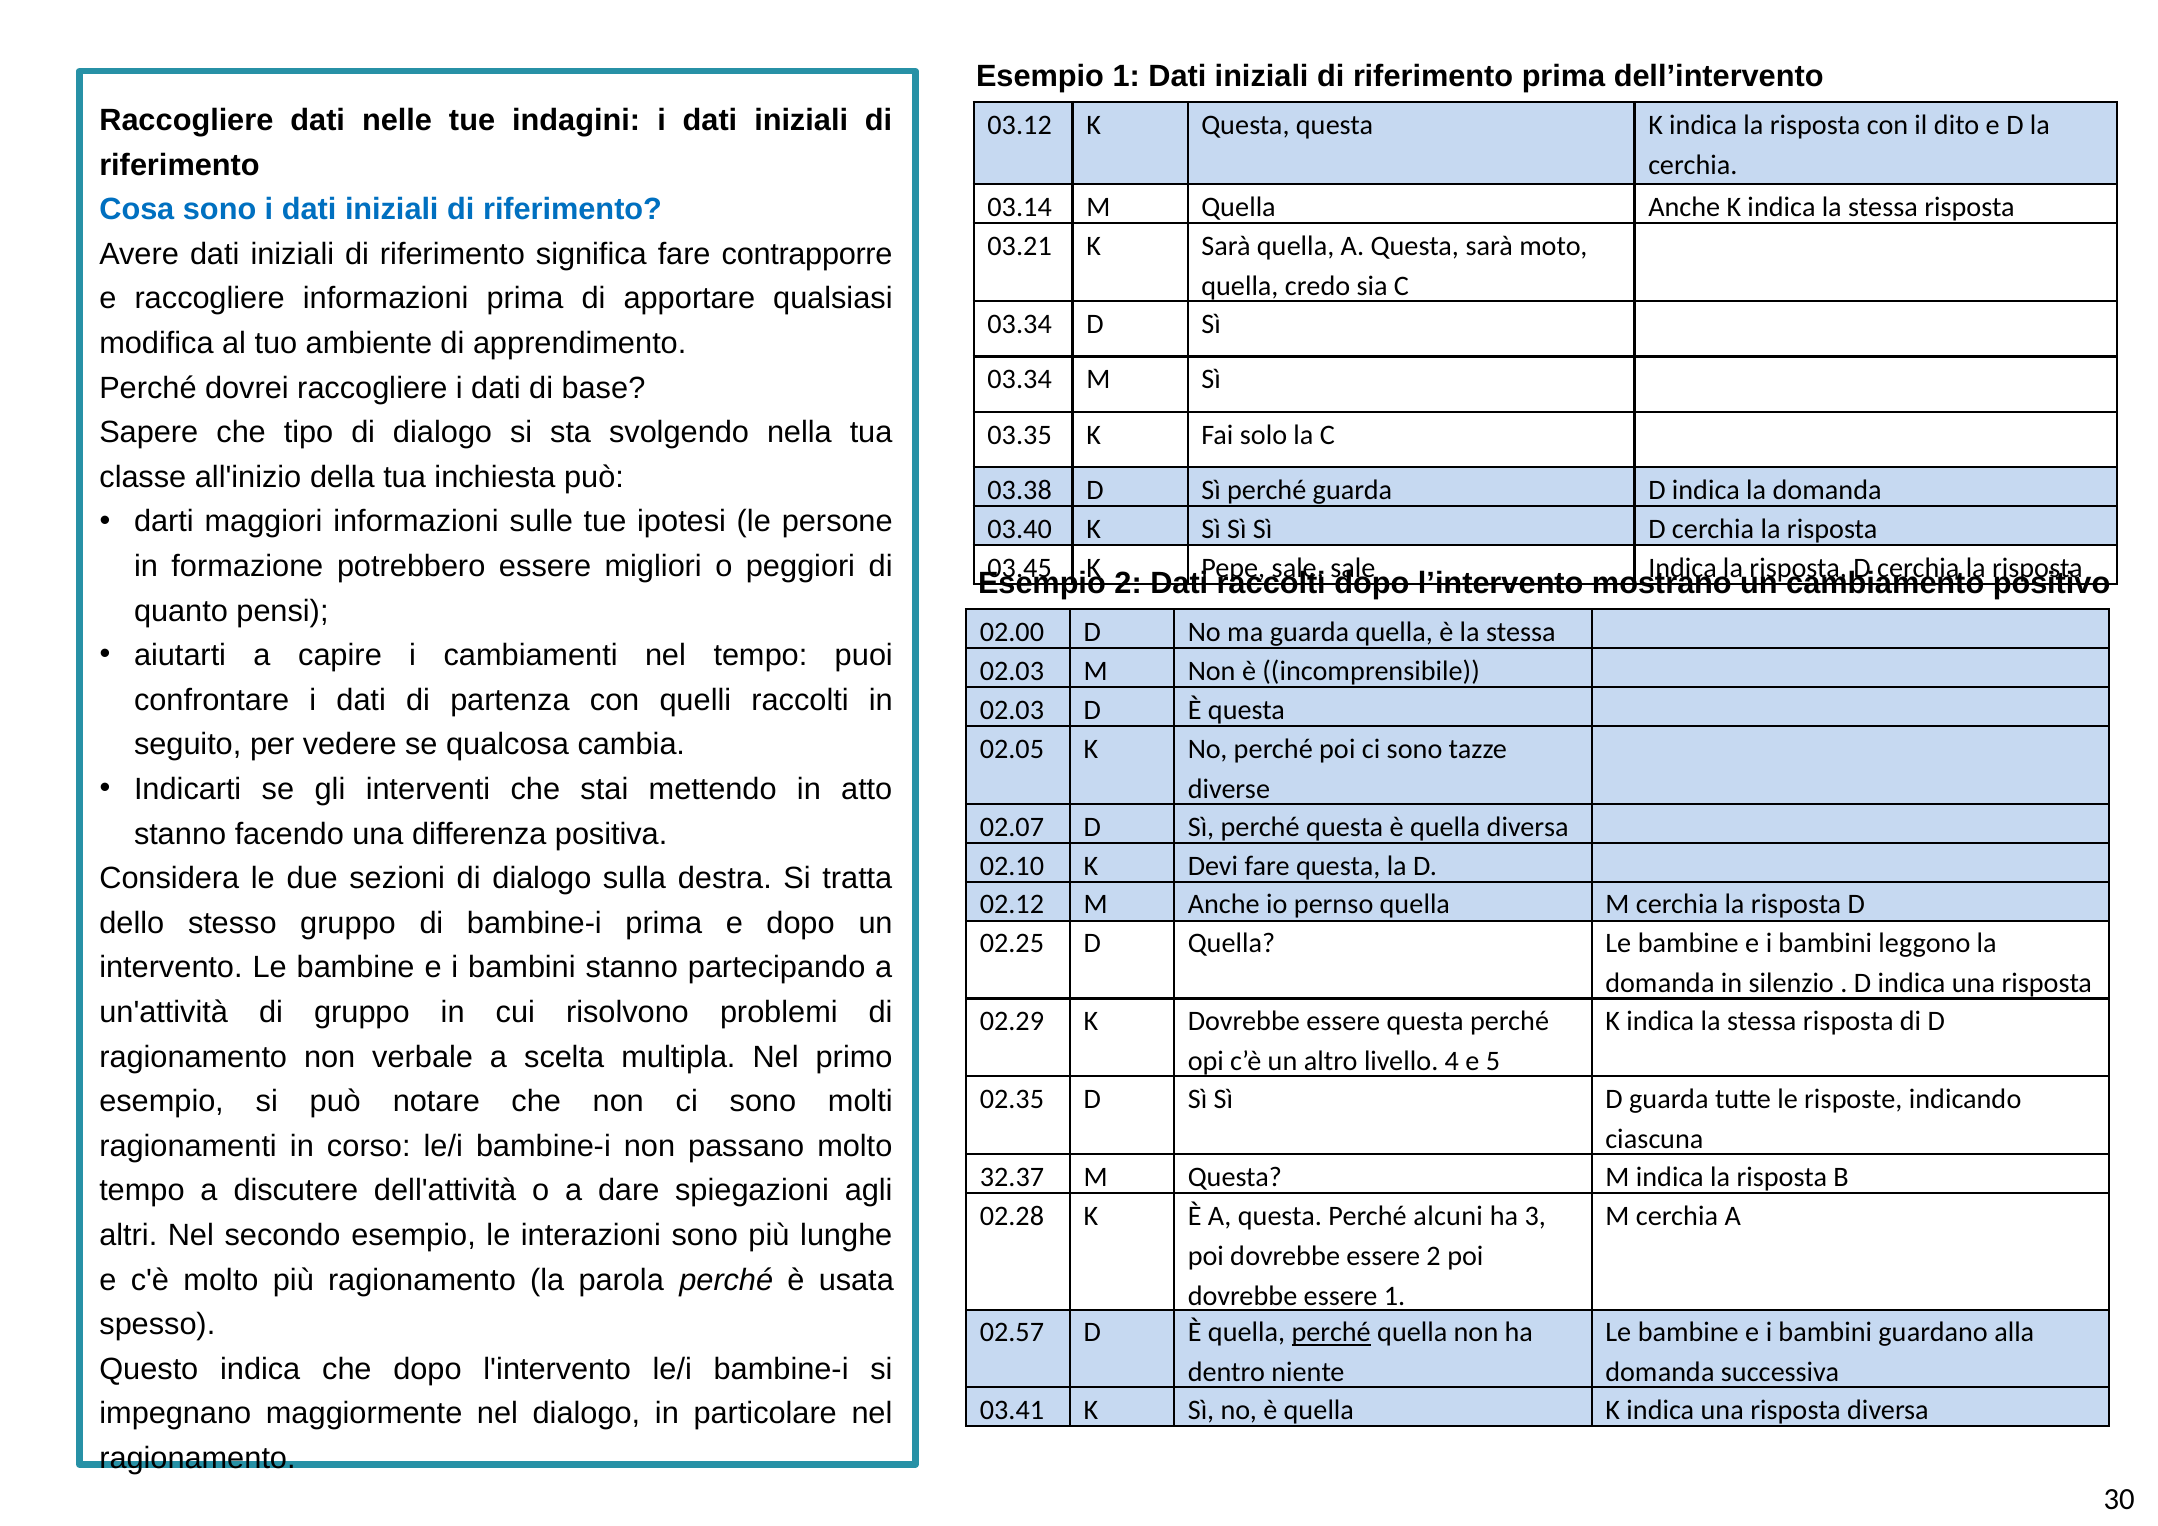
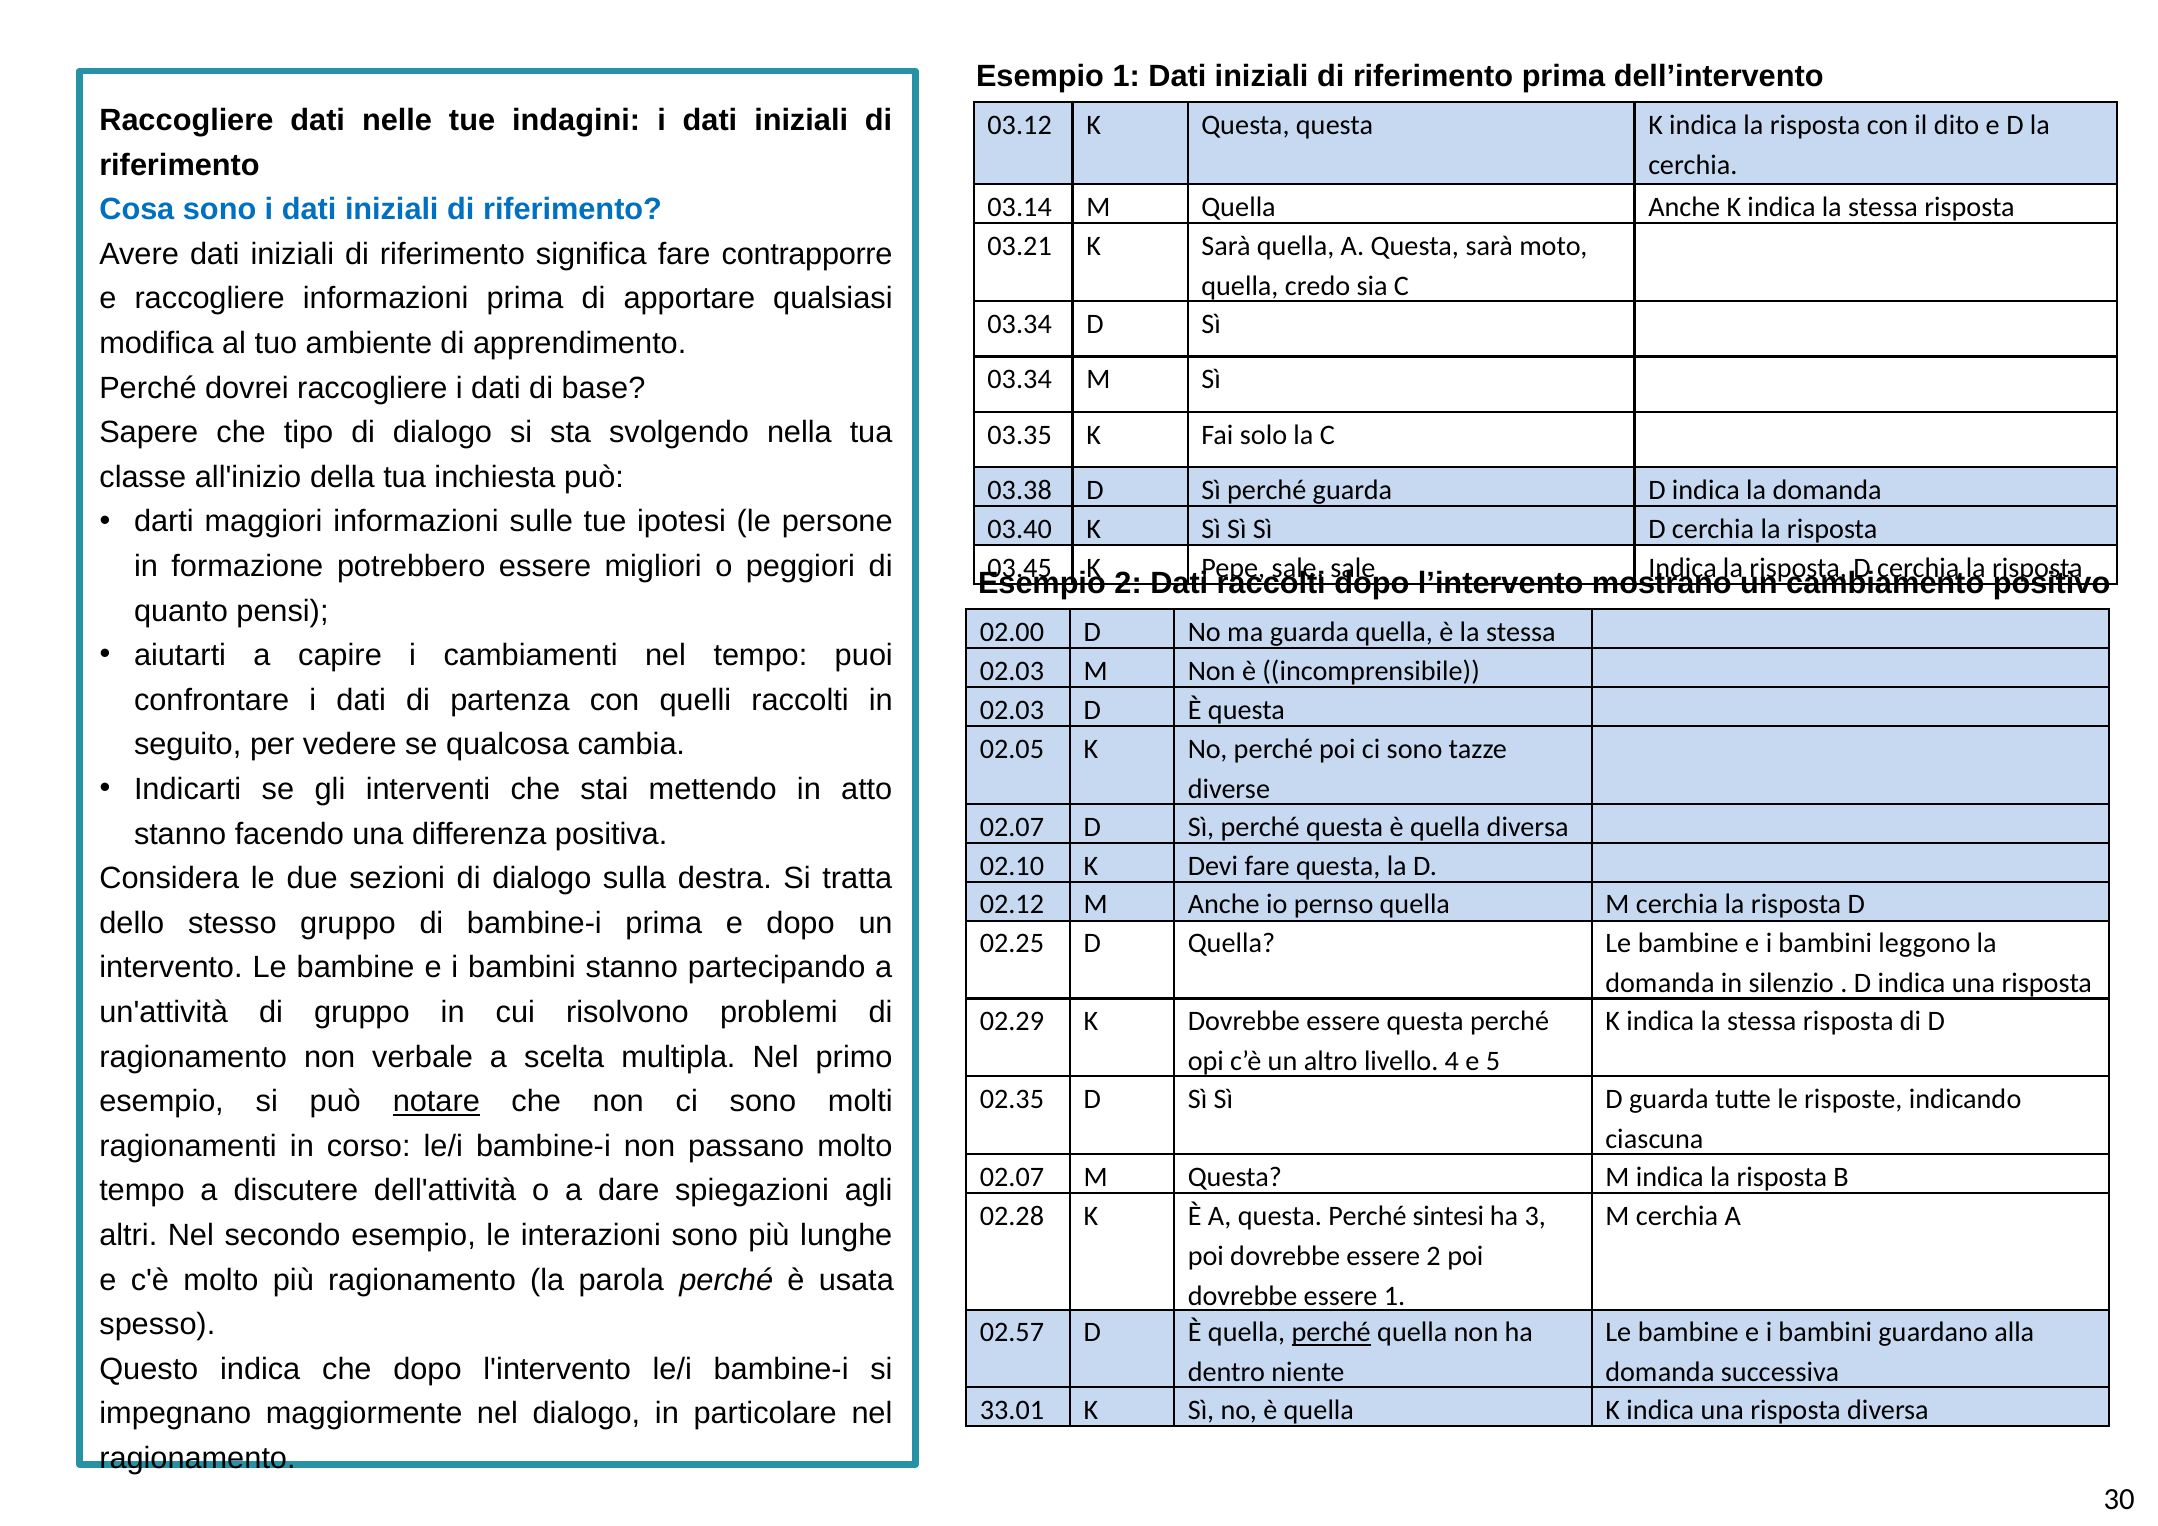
notare underline: none -> present (436, 1102)
32.37: 32.37 -> 02.07 (1012, 1177)
alcuni: alcuni -> sintesi (1448, 1216)
03.41: 03.41 -> 33.01 (1012, 1411)
